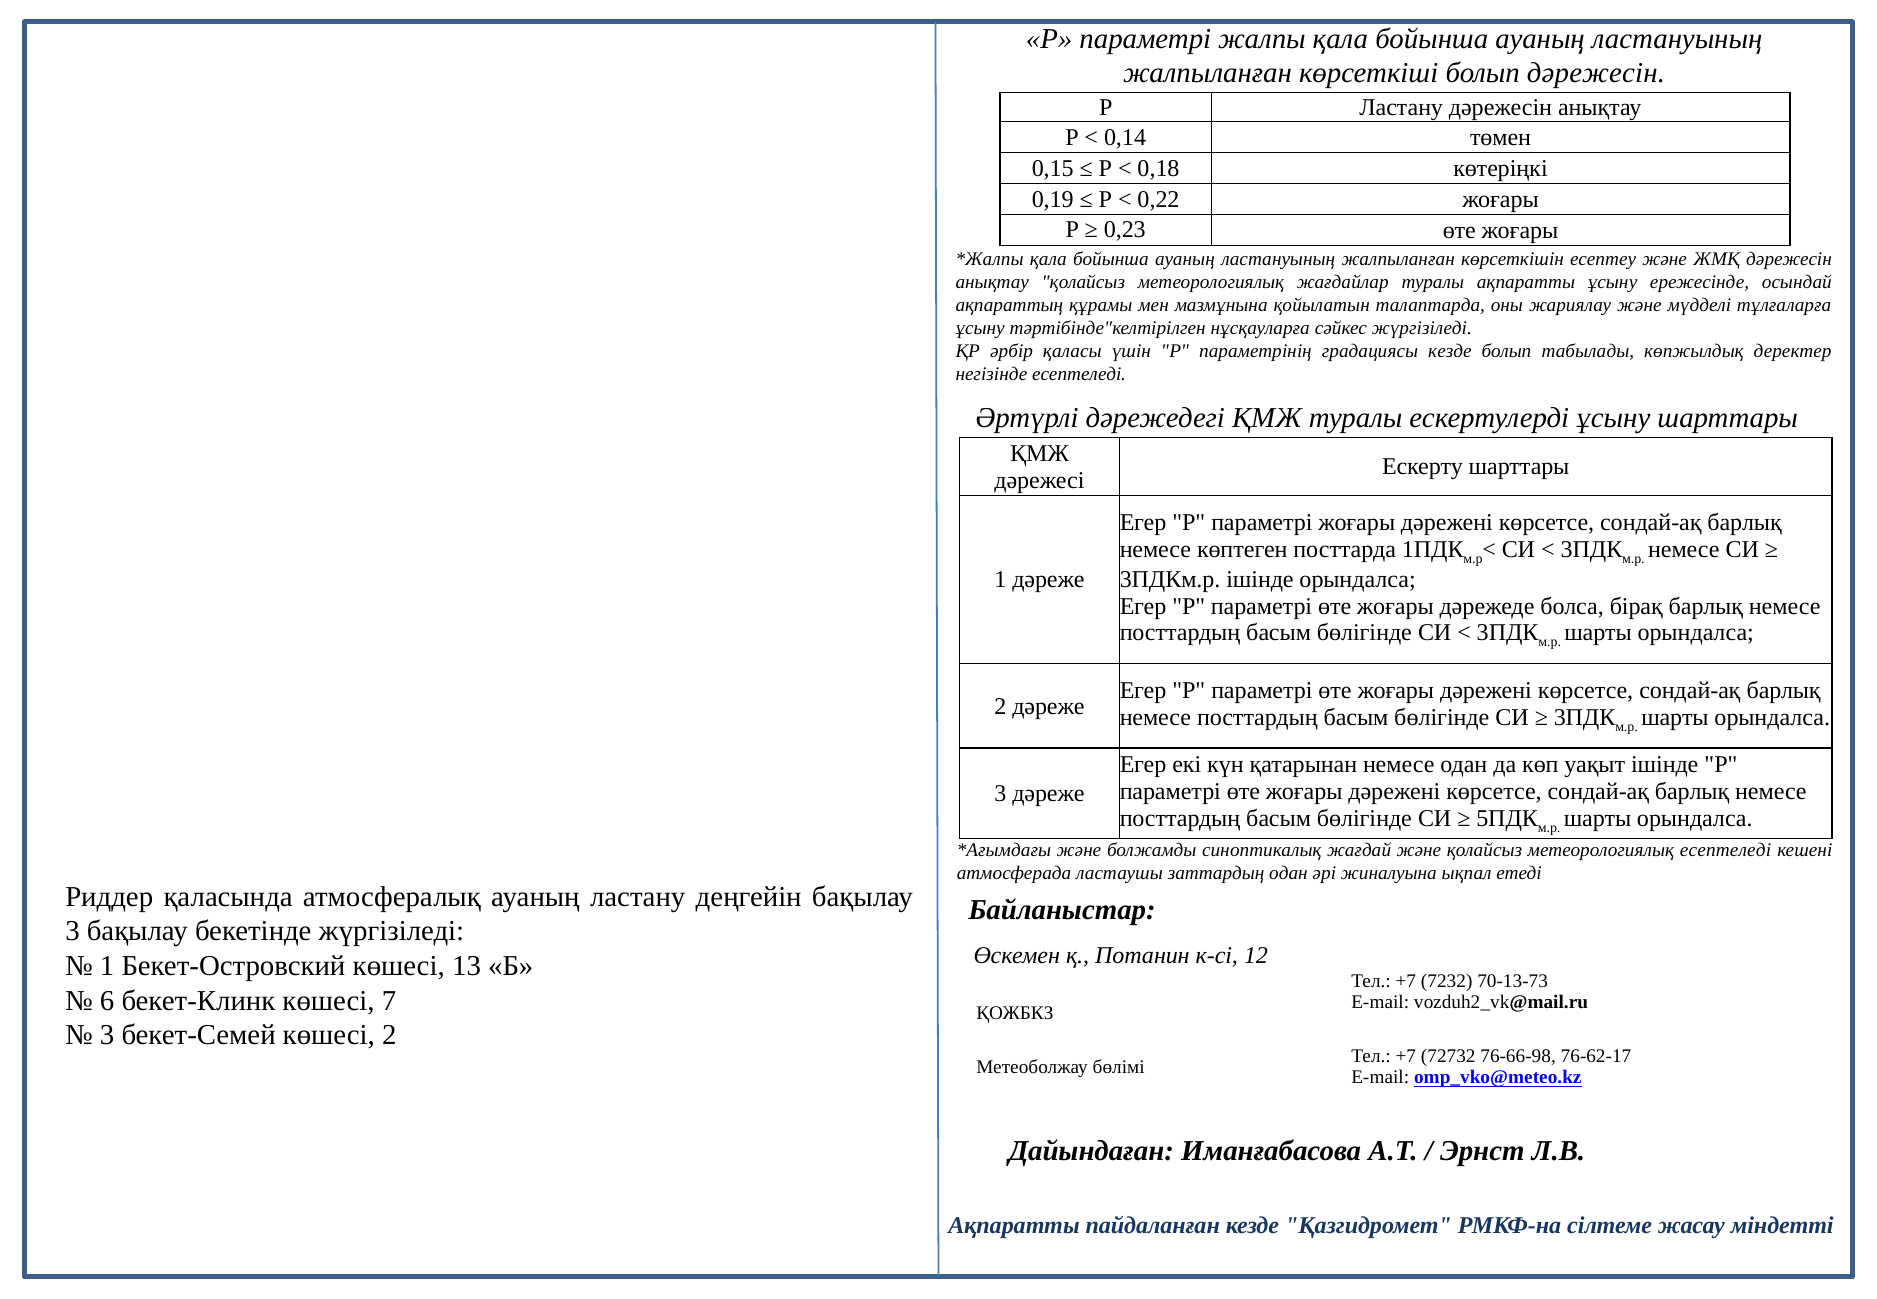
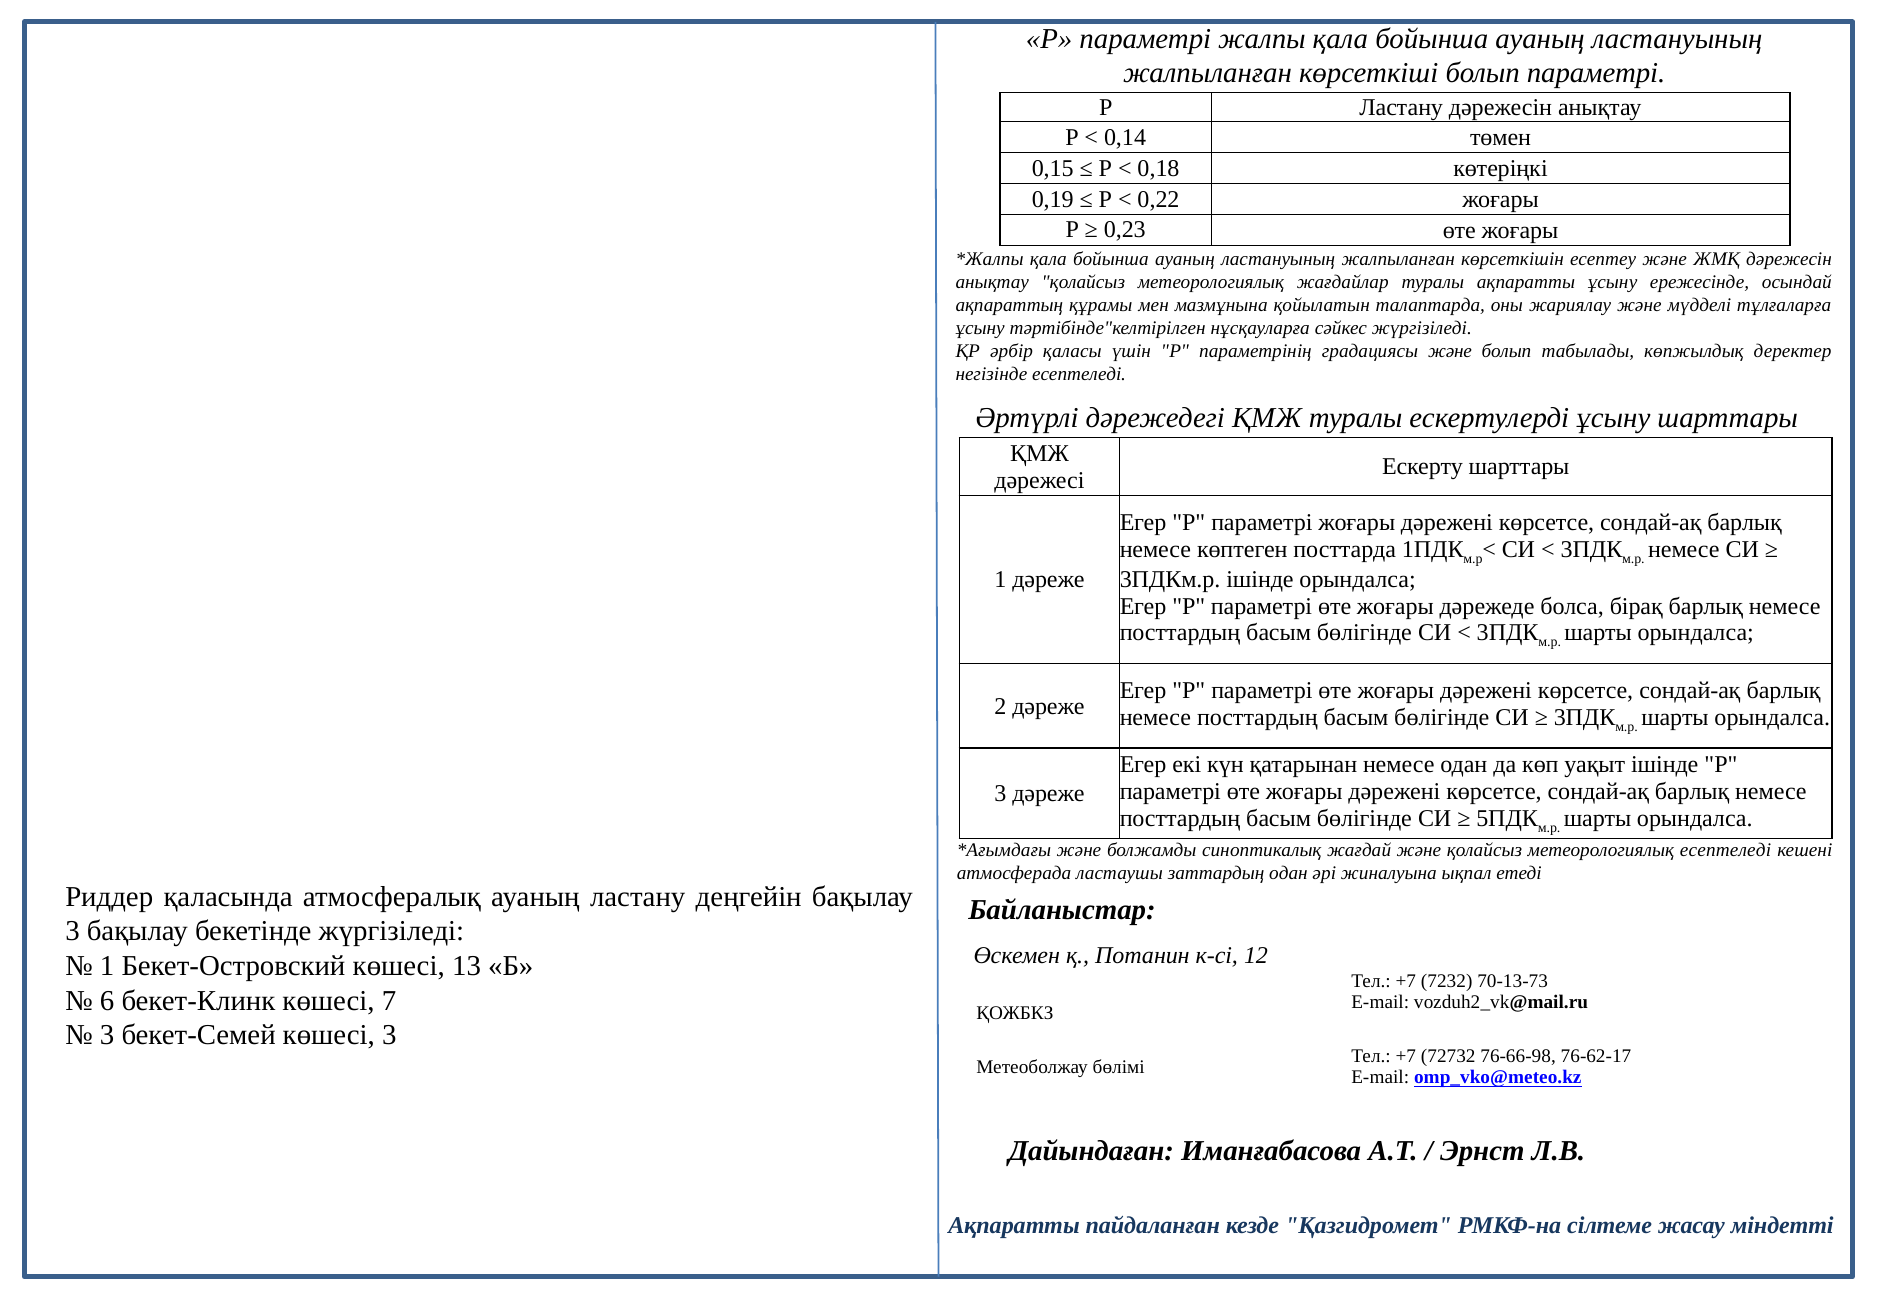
болып дәрежесін: дәрежесін -> параметрі (1596, 73)
градациясы кезде: кезде -> және (1450, 351)
көшесі 2: 2 -> 3 (389, 1036)
